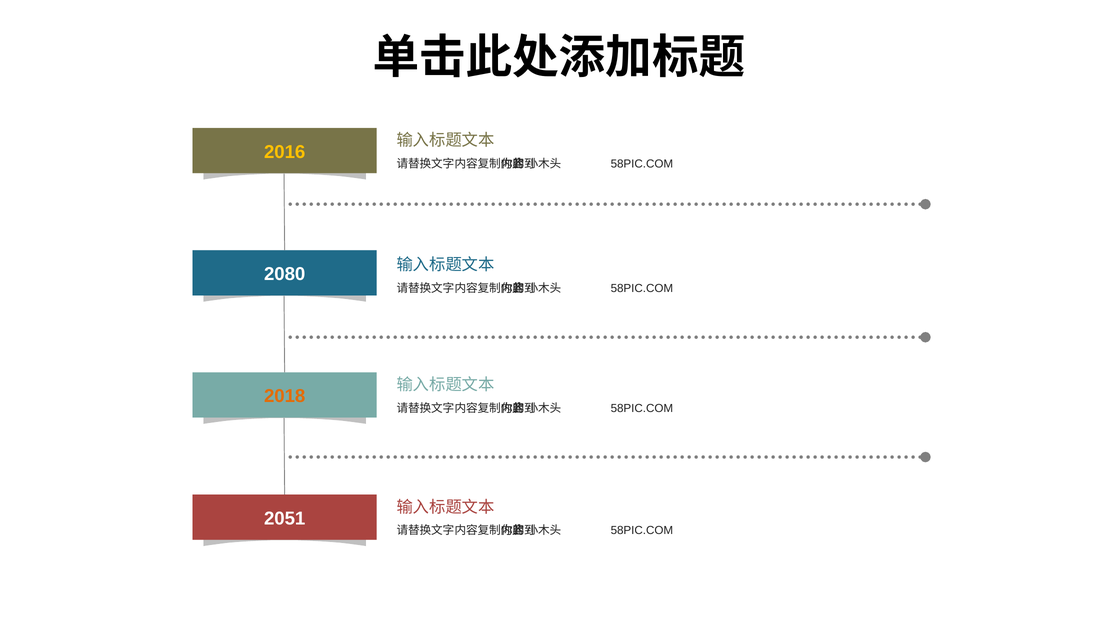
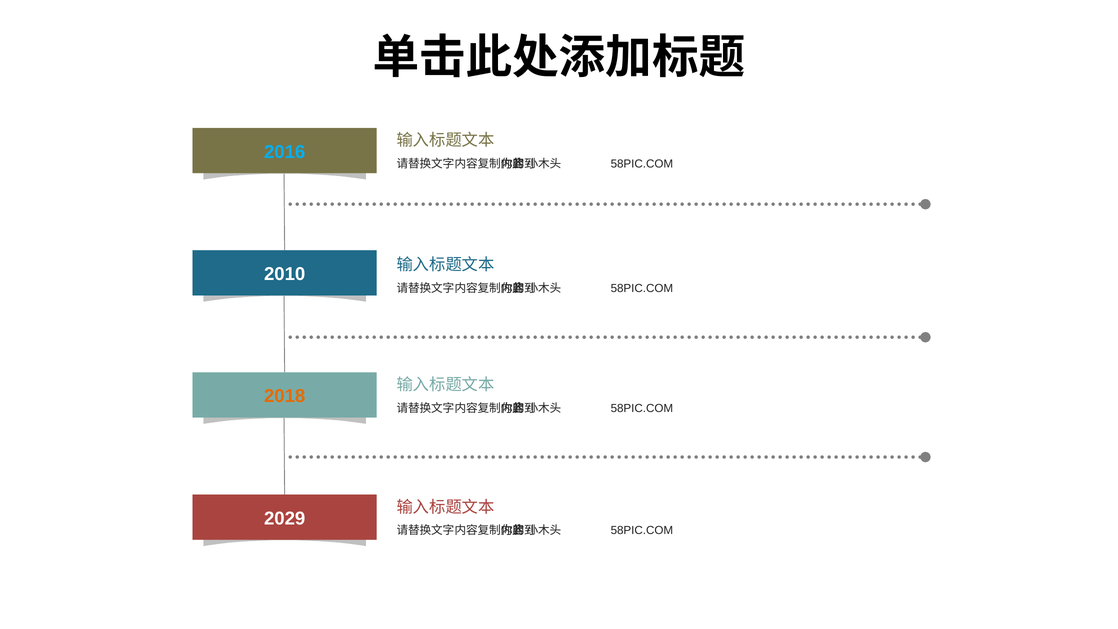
2016 colour: yellow -> light blue (285, 152)
2080: 2080 -> 2010 (285, 274)
2051: 2051 -> 2029 (285, 518)
